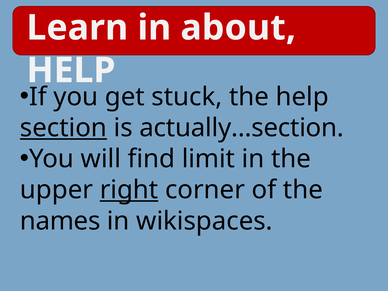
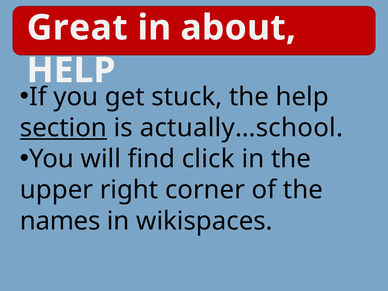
Learn: Learn -> Great (77, 28)
actually…section: actually…section -> actually…school (241, 128)
limit: limit -> click (208, 159)
right underline: present -> none (129, 190)
